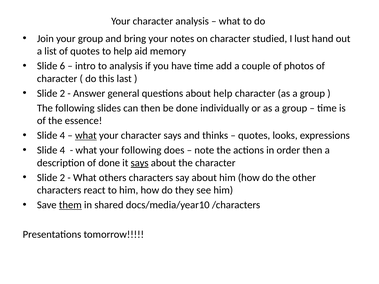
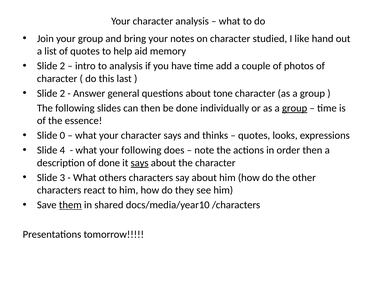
lust: lust -> like (302, 39)
6: 6 -> 2 (62, 66)
about help: help -> tone (223, 93)
group underline: none -> present (295, 108)
4: 4 -> 0 (62, 136)
what underline: present -> none (86, 136)
2: 2 -> 3 (62, 178)
